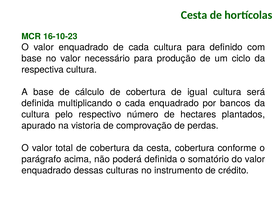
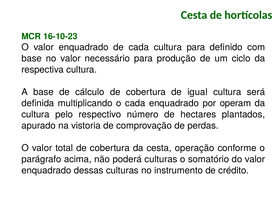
bancos: bancos -> operam (235, 103)
cesta cobertura: cobertura -> operação (195, 148)
poderá definida: definida -> culturas (161, 159)
